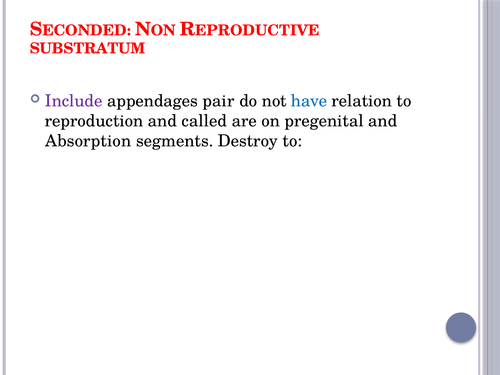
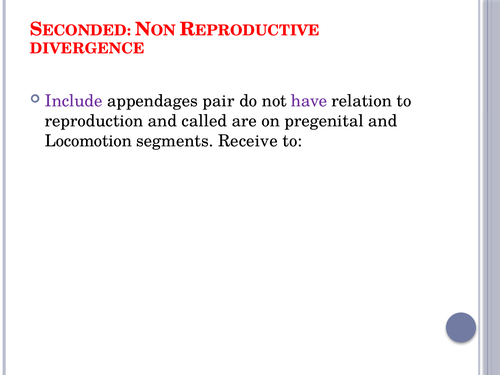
SUBSTRATUM: SUBSTRATUM -> DIVERGENCE (87, 49)
have colour: blue -> purple (309, 101)
Absorption: Absorption -> Locomotion (88, 141)
Destroy: Destroy -> Receive (248, 141)
